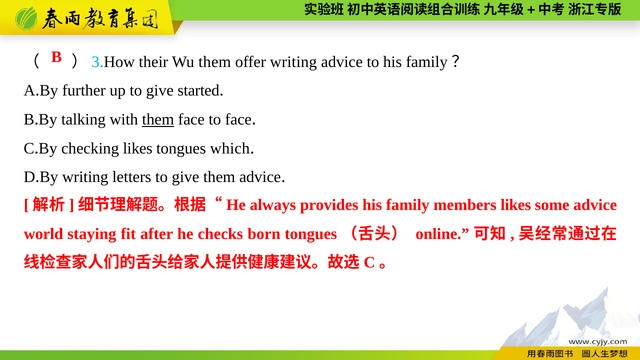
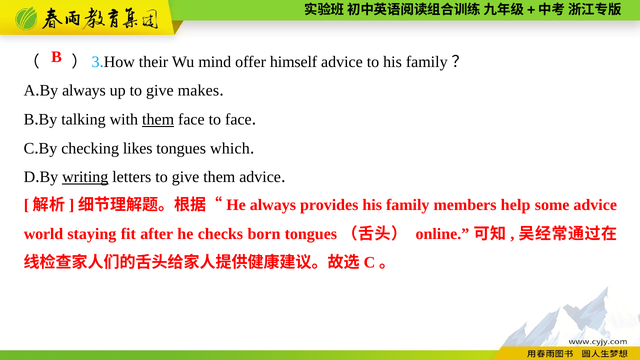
Wu them: them -> mind (215, 62)
offer writing: writing -> himself (294, 62)
further: further -> always (84, 91)
started: started -> makes (198, 91)
writing underline: none -> present (85, 177)
members likes: likes -> help (516, 205)
